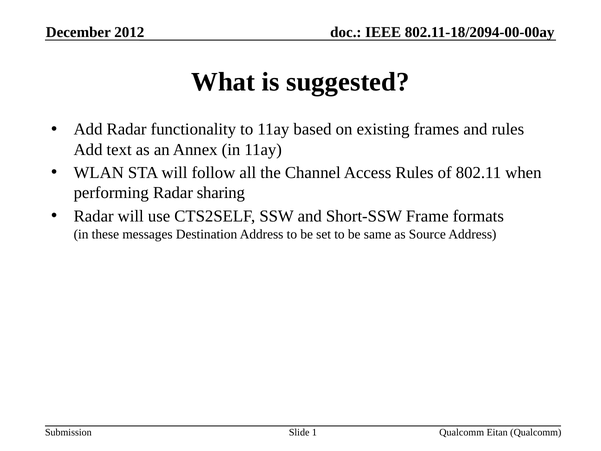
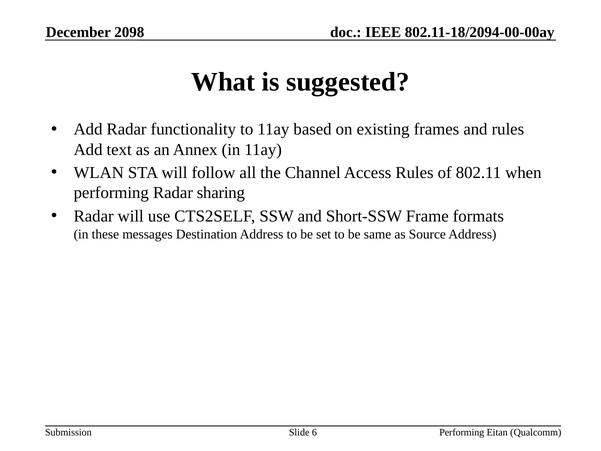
2012: 2012 -> 2098 (129, 32)
1: 1 -> 6 (315, 432)
Qualcomm: Qualcomm -> Performing (462, 432)
